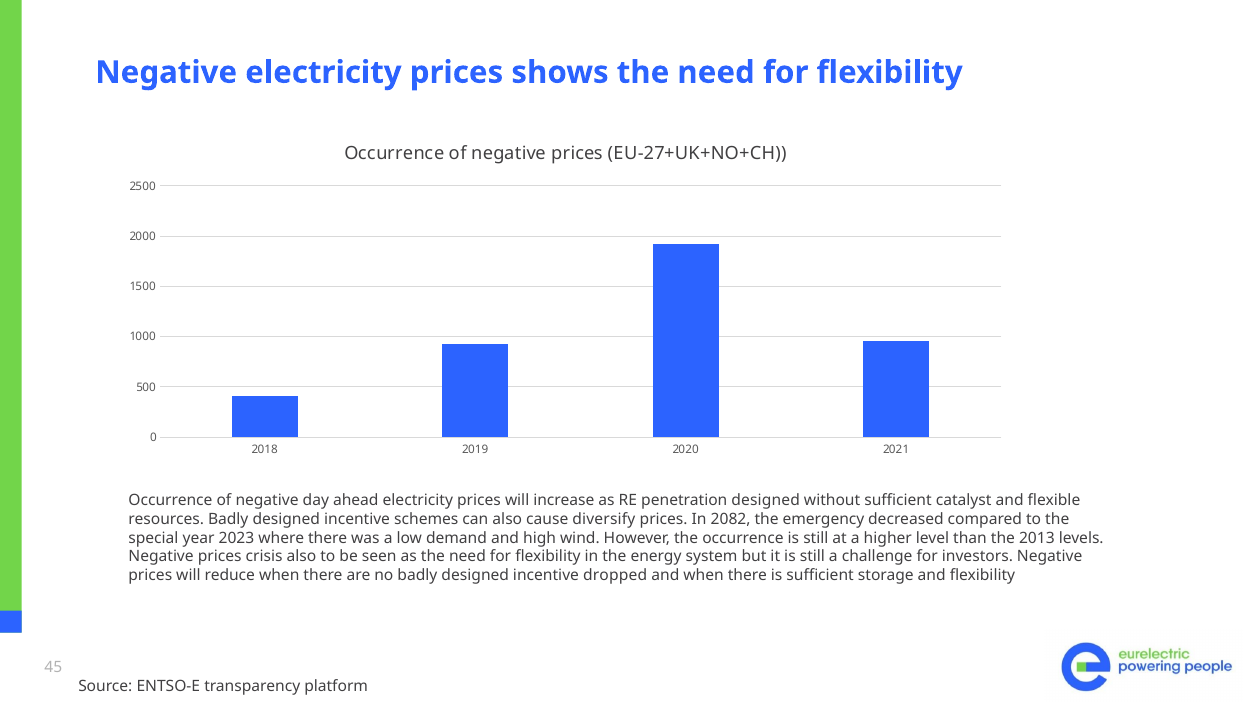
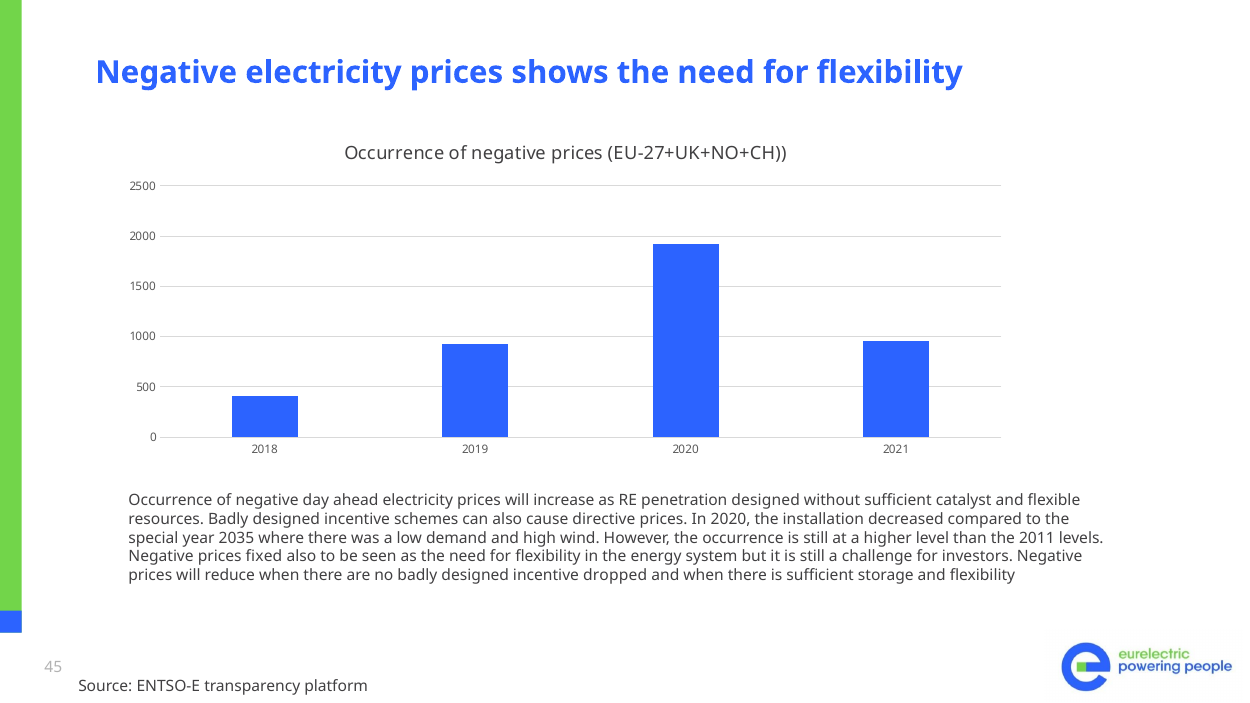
diversify: diversify -> directive (604, 519)
In 2082: 2082 -> 2020 (731, 519)
emergency: emergency -> installation (823, 519)
2023: 2023 -> 2035 (236, 538)
2013: 2013 -> 2011 (1037, 538)
crisis: crisis -> fixed (264, 557)
